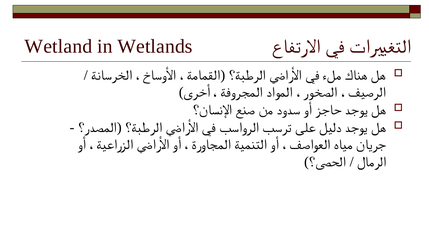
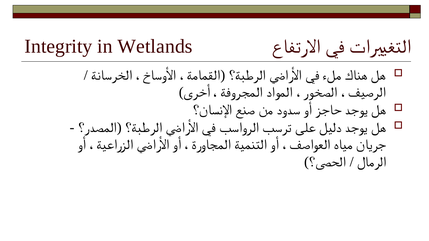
Wetland: Wetland -> Integrity (59, 46)
